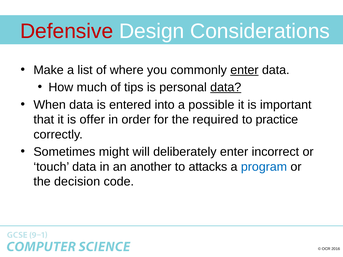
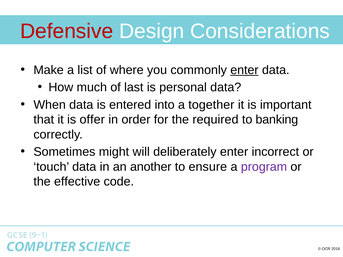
tips: tips -> last (134, 87)
data underline: present -> none (226, 87)
possible: possible -> together (211, 105)
practice: practice -> banking (277, 120)
attacks: attacks -> ensure (208, 167)
program colour: blue -> purple (264, 167)
decision: decision -> effective (77, 182)
